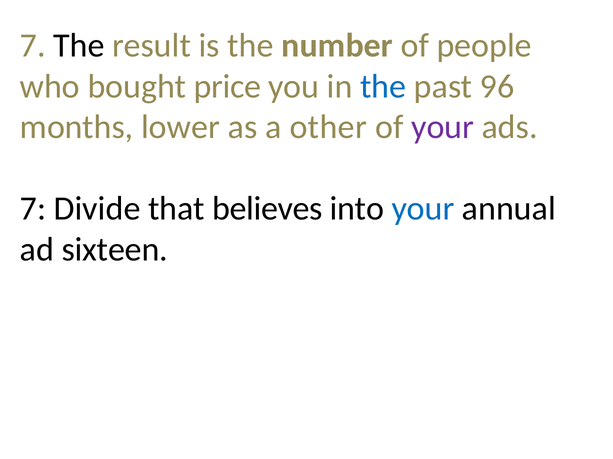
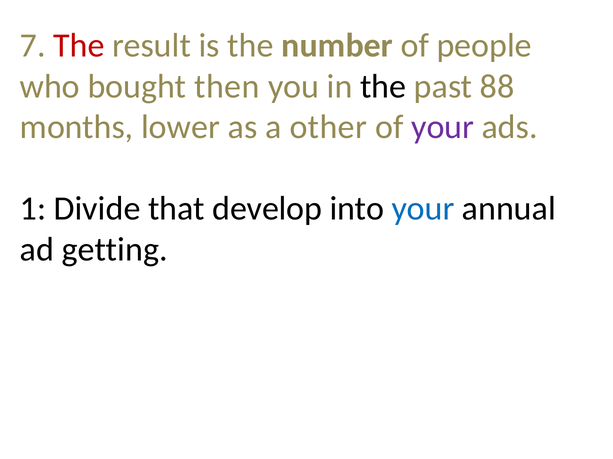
The colour: black -> red (79, 46)
price: price -> then (227, 87)
the colour: blue -> black (383, 87)
96: 96 -> 88 (497, 87)
7: 7 -> 1 (33, 209)
believes: believes -> develop (267, 209)
sixteen: sixteen -> getting (115, 250)
